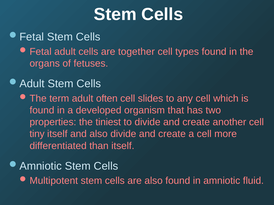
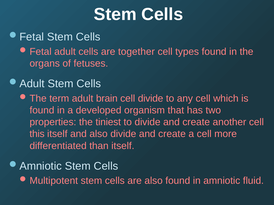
often: often -> brain (107, 99)
cell slides: slides -> divide (151, 99)
tiny: tiny -> this (37, 134)
